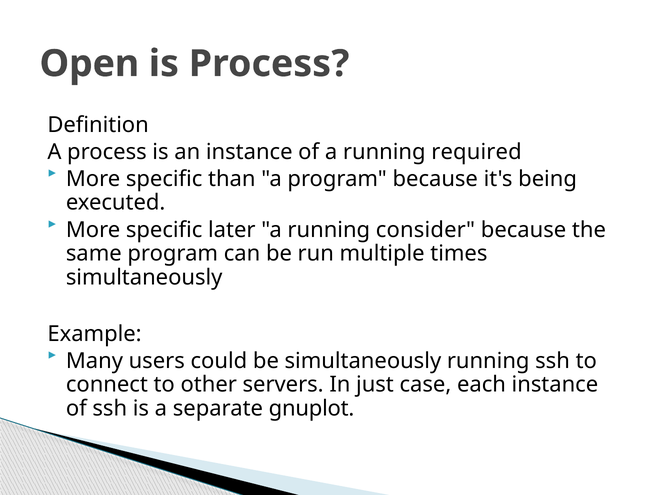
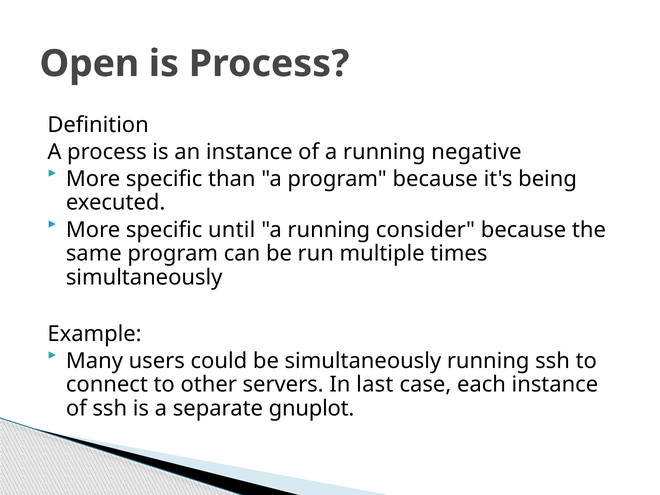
required: required -> negative (476, 152)
later: later -> until (232, 230)
just: just -> last (375, 385)
